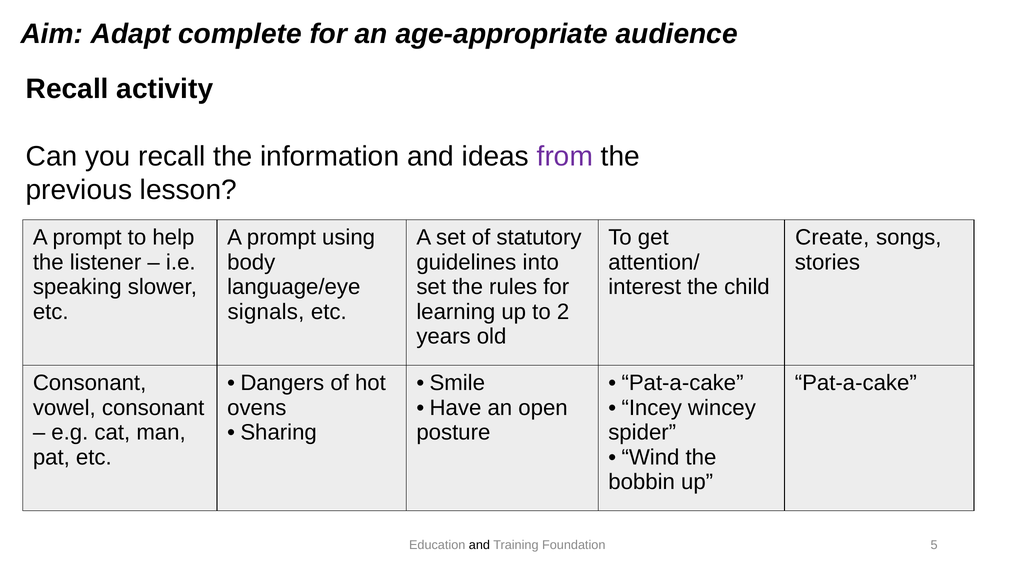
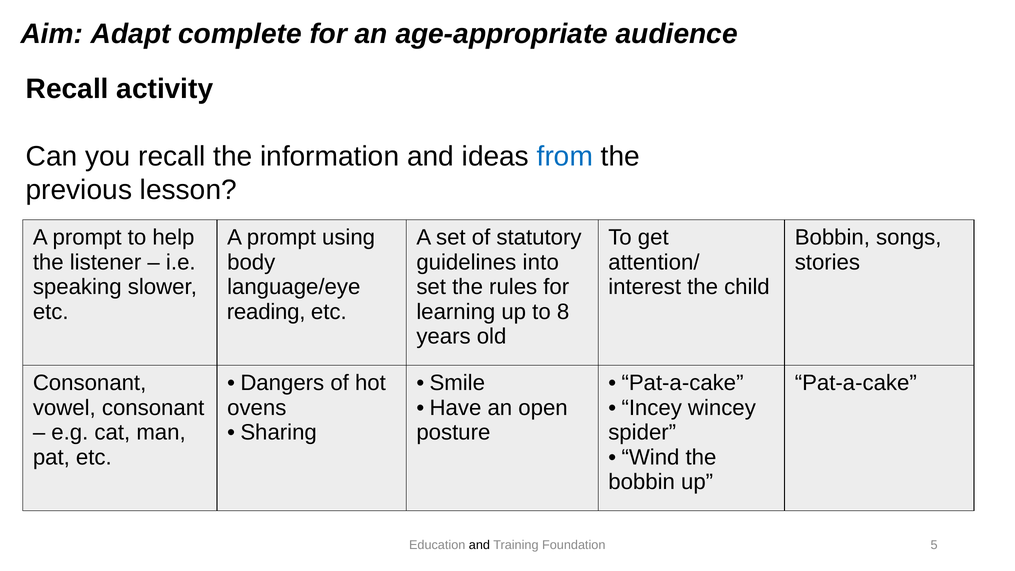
from colour: purple -> blue (565, 156)
Create: Create -> Bobbin (832, 238)
signals: signals -> reading (266, 312)
2: 2 -> 8 (563, 312)
